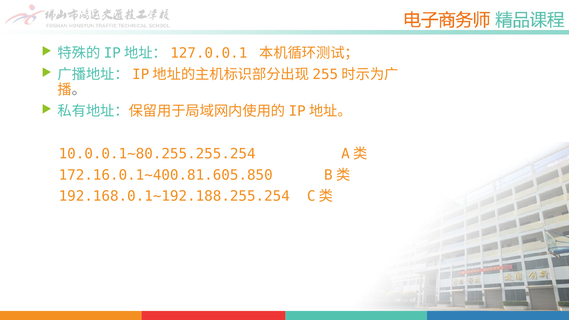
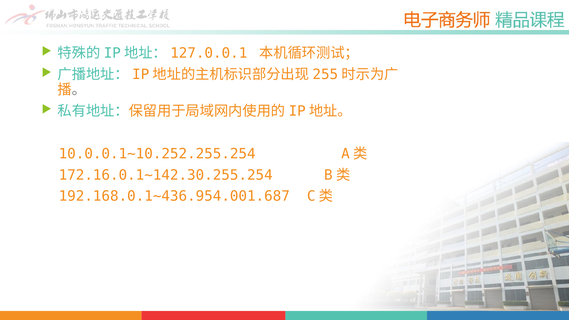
10.0.0.1~80.255.255.254: 10.0.0.1~80.255.255.254 -> 10.0.0.1~10.252.255.254 (157, 154)
172.16.0.1~400.81.605.850: 172.16.0.1~400.81.605.850 -> 172.16.0.1~142.30.255.254 (166, 175)
192.168.0.1~192.188.255.254: 192.168.0.1~192.188.255.254 -> 192.168.0.1~436.954.001.687 (174, 196)
